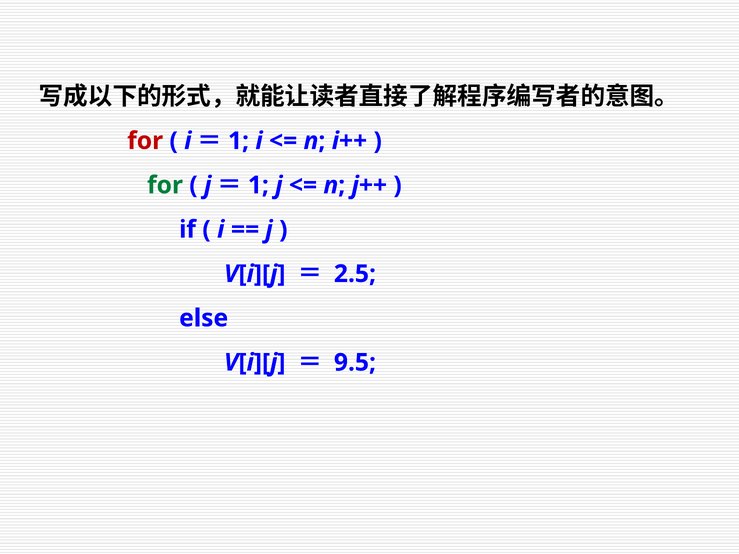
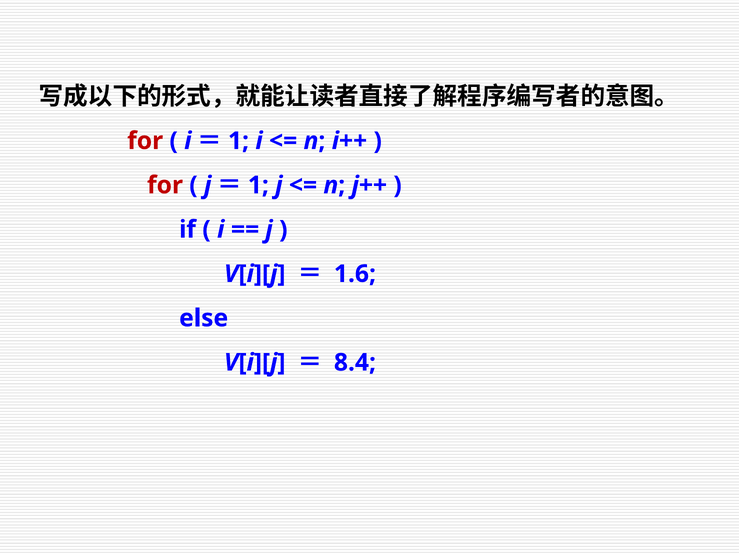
for colour: green -> red (165, 185)
2.5: 2.5 -> 1.6 (355, 274)
9.5: 9.5 -> 8.4 (355, 363)
